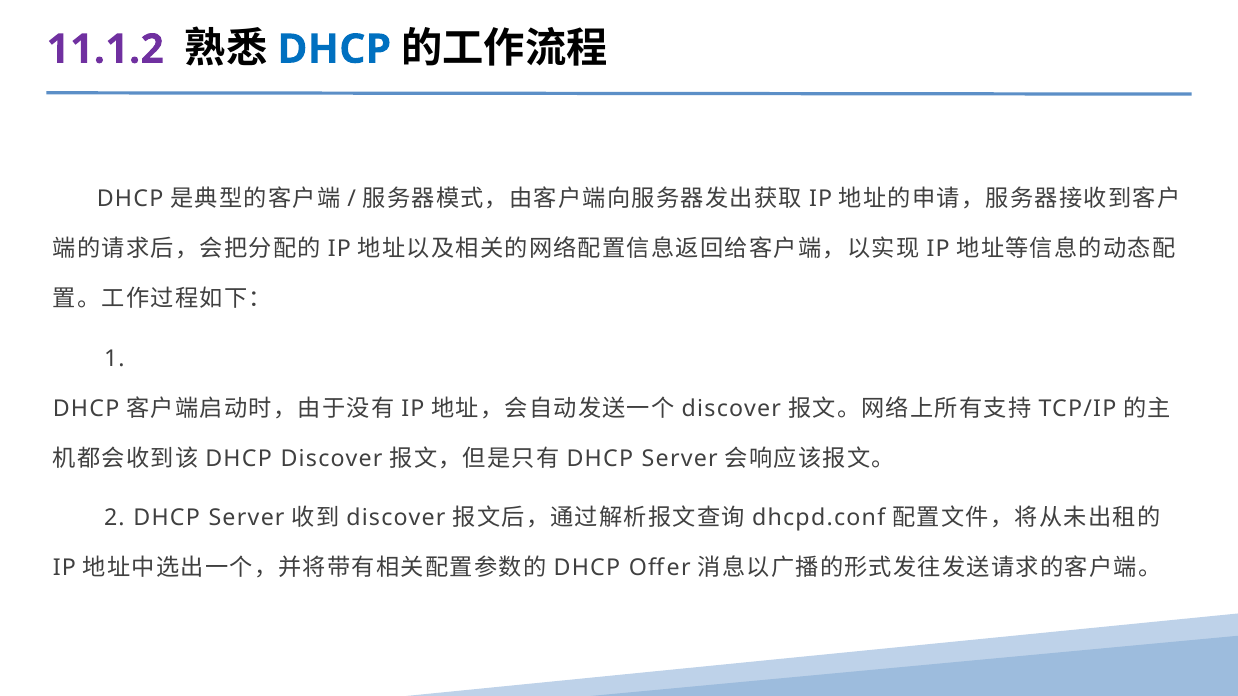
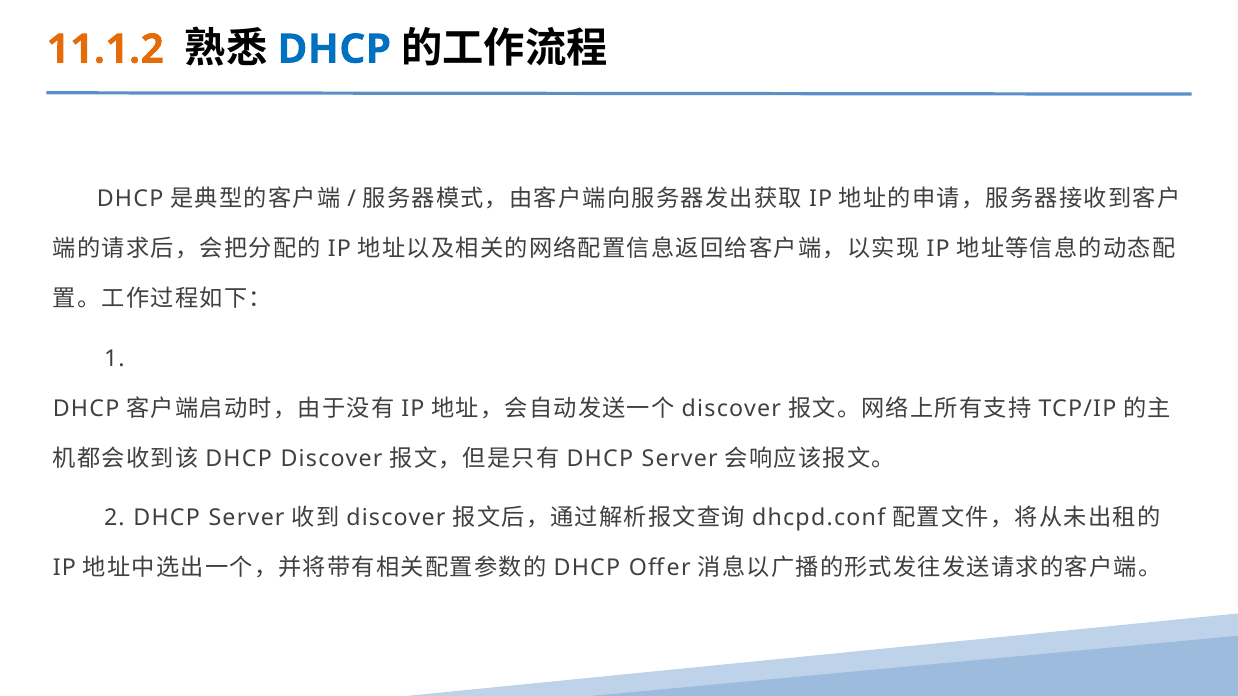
11.1.2 colour: purple -> orange (105, 49)
